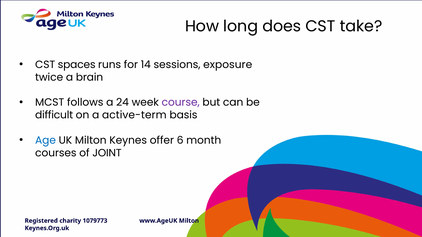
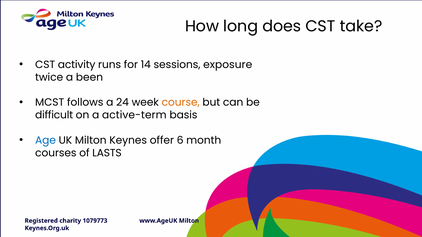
spaces: spaces -> activity (77, 65)
brain: brain -> been (89, 77)
course colour: purple -> orange (181, 103)
JOINT: JOINT -> LASTS (107, 153)
